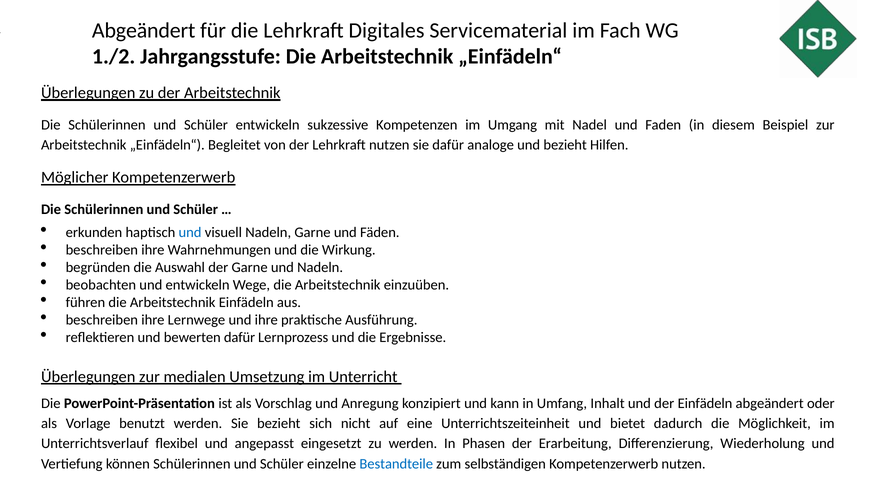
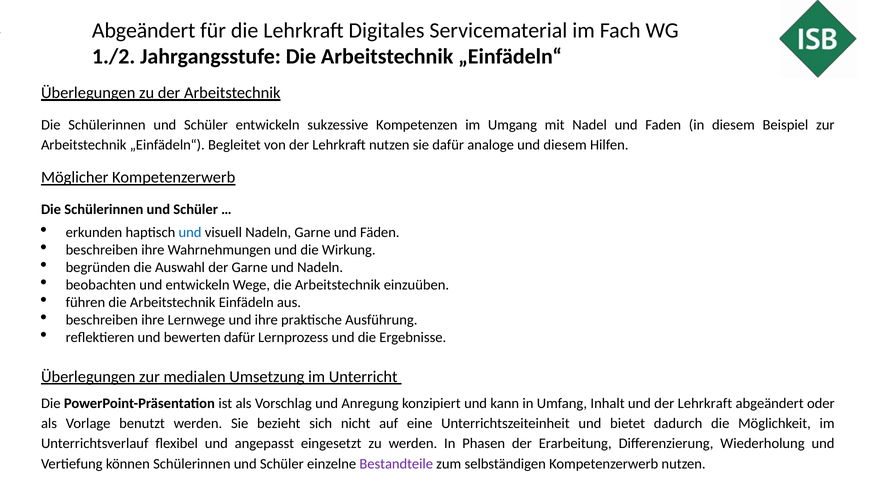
und bezieht: bezieht -> diesem (565, 145)
und der Einfädeln: Einfädeln -> Lehrkraft (705, 404)
Bestandteile colour: blue -> purple (396, 464)
